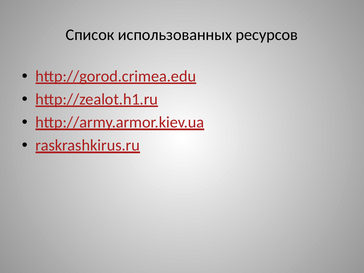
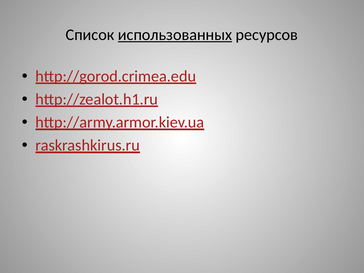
использованных underline: none -> present (175, 35)
